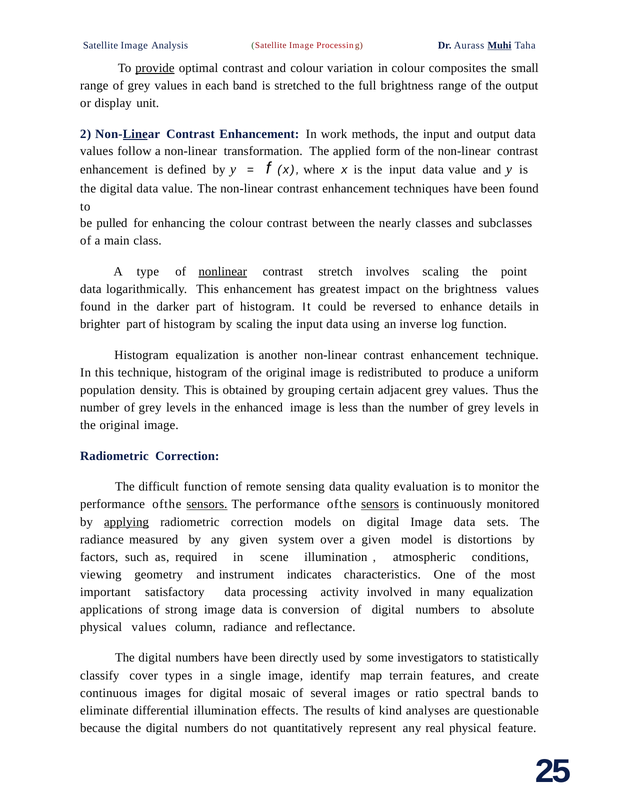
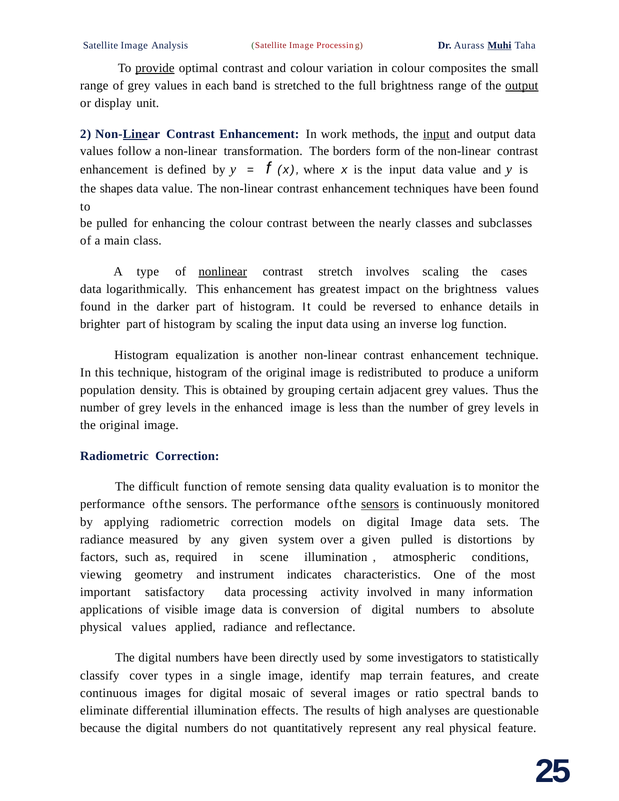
output underline: none -> present (522, 86)
input underline: none -> present (436, 134)
applied: applied -> borders (352, 151)
digital: digital -> shapes (117, 188)
point: point -> cases (514, 272)
sensors underline: present -> none (207, 504)
applying underline: present -> none (126, 522)
given model: model -> pulled (417, 539)
many equalization: equalization -> information (503, 592)
strong: strong -> visible (181, 610)
column: column -> applied (195, 627)
kind: kind -> high (390, 711)
